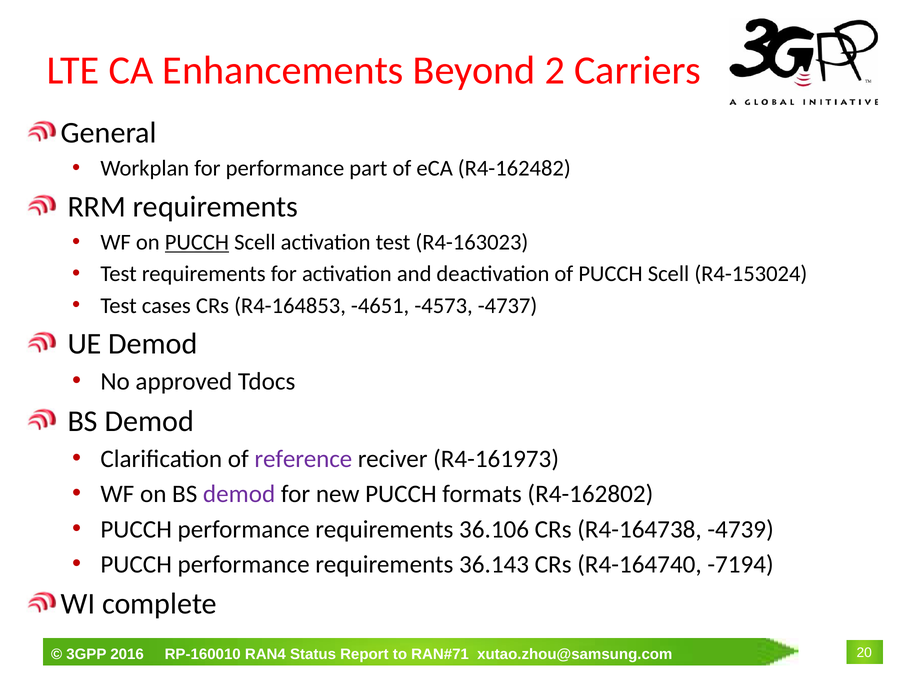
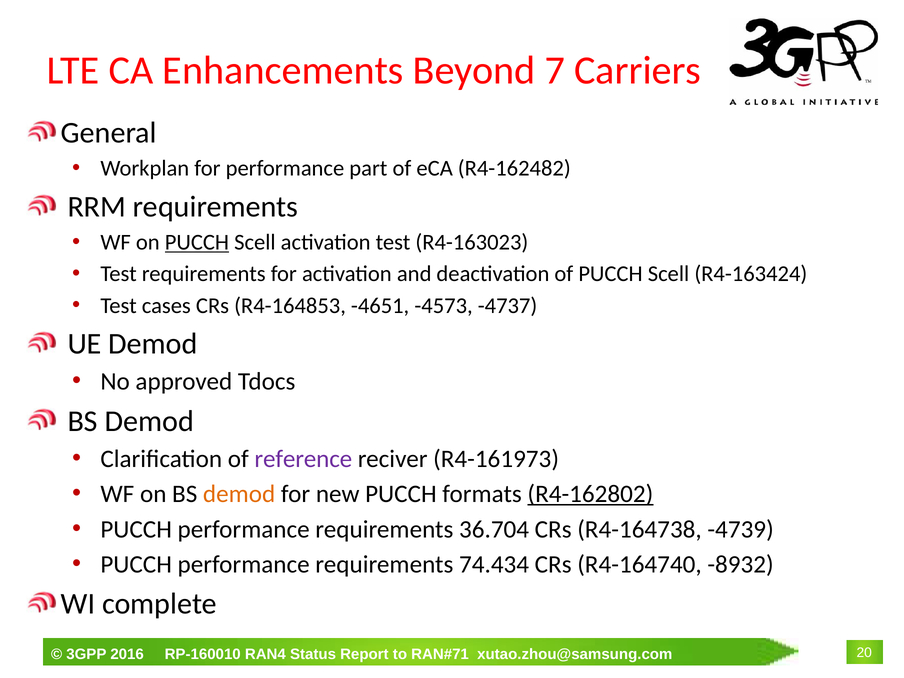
2: 2 -> 7 (555, 71)
R4-153024: R4-153024 -> R4-163424 (751, 274)
demod colour: purple -> orange (239, 494)
R4-162802 underline: none -> present (590, 494)
36.106: 36.106 -> 36.704 (494, 529)
36.143: 36.143 -> 74.434 (494, 564)
-7194: -7194 -> -8932 (741, 564)
